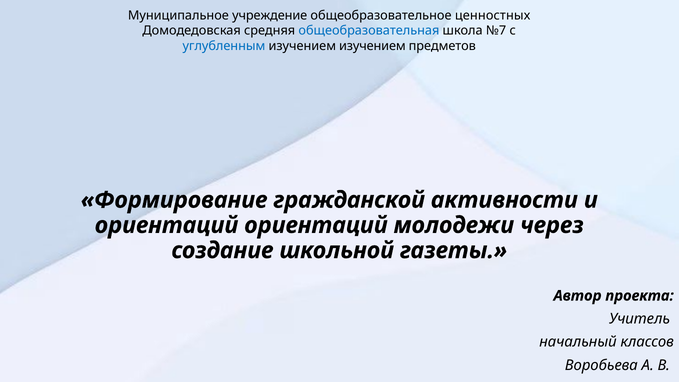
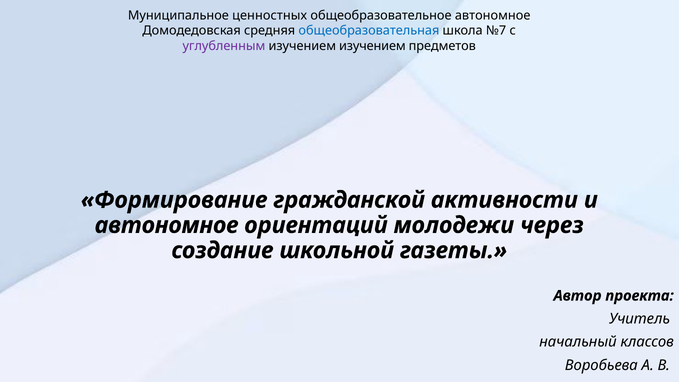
учреждение: учреждение -> ценностных (270, 16)
общеобразовательное ценностных: ценностных -> автономное (493, 16)
углубленным colour: blue -> purple (224, 46)
ориентаций: ориентаций -> автономное (167, 225)
